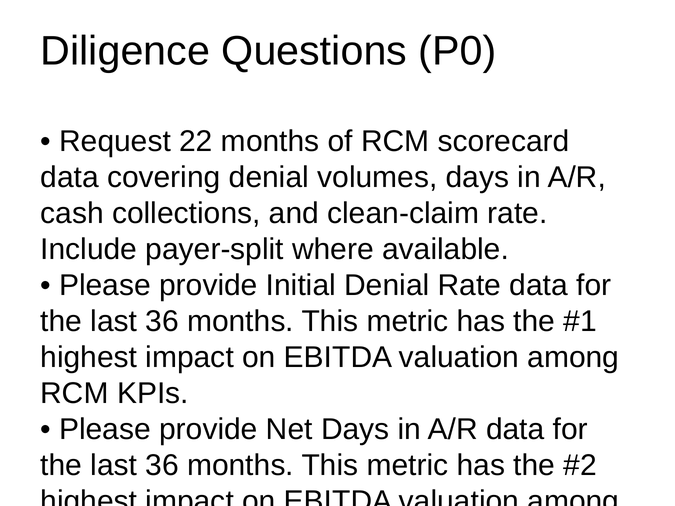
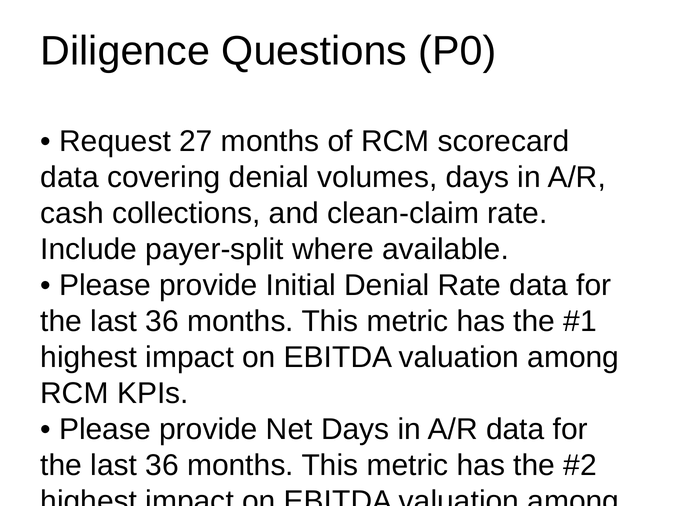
22: 22 -> 27 (196, 142)
